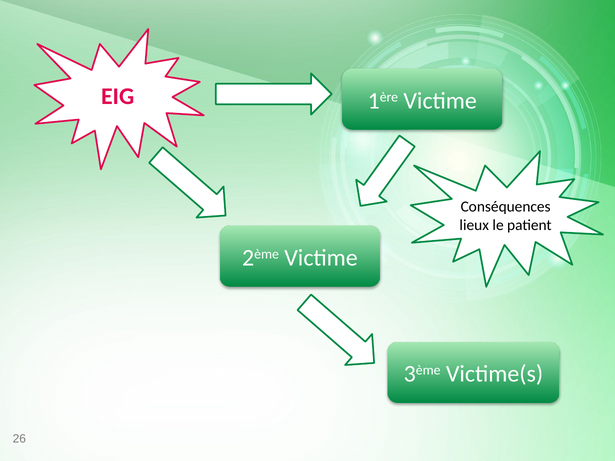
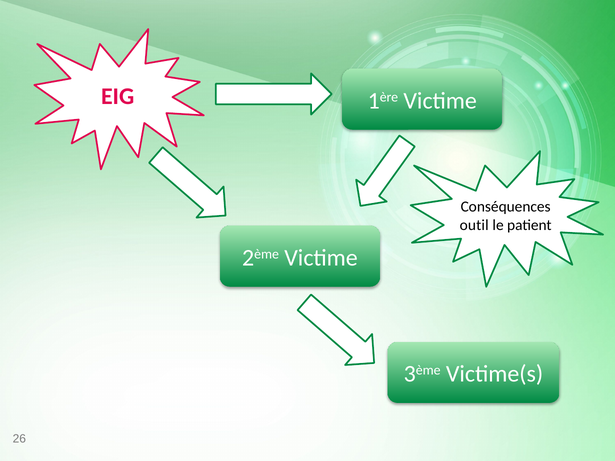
lieux: lieux -> outil (474, 225)
